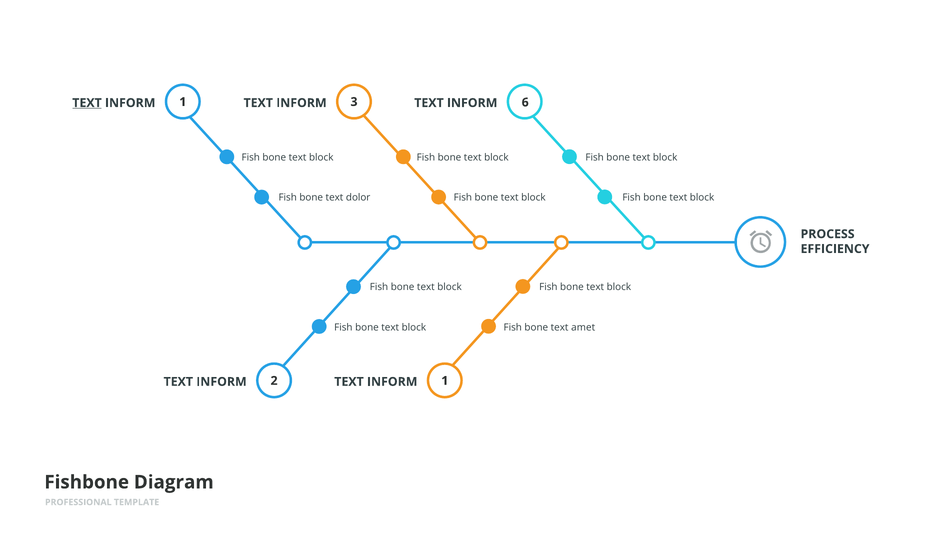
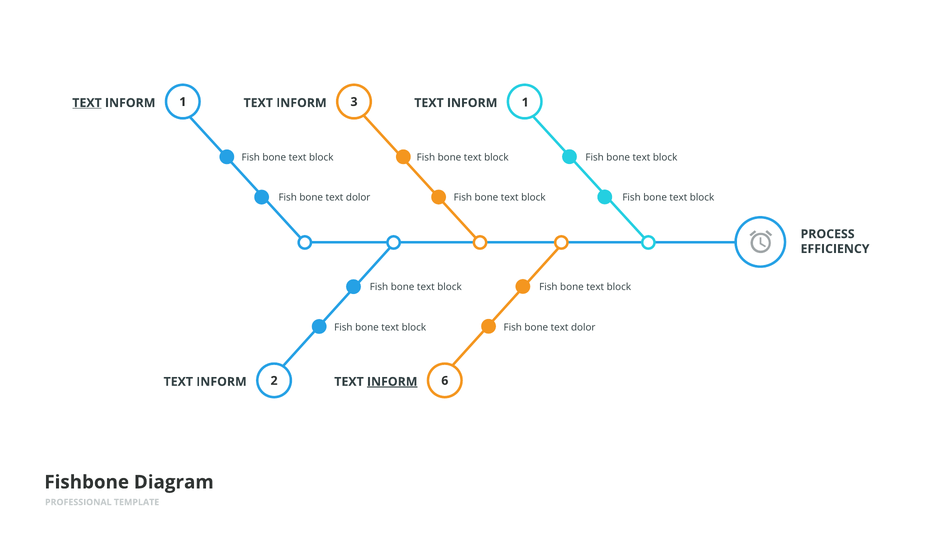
6: 6 -> 1 (525, 102)
amet: amet -> dolor (583, 327)
INFORM underline: none -> present (392, 382)
1: 1 -> 6 (445, 381)
